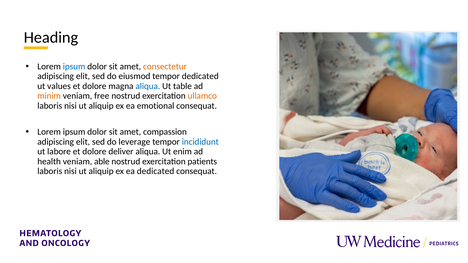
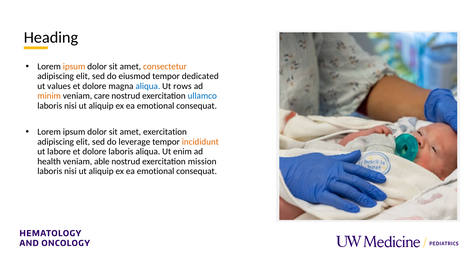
ipsum colour: blue -> orange (74, 67)
table: table -> rows (182, 86)
free: free -> care (102, 96)
ullamco colour: orange -> blue (202, 96)
amet compassion: compassion -> exercitation (165, 132)
incididunt colour: blue -> orange (200, 142)
dolore deliver: deliver -> laboris (121, 152)
patients: patients -> mission (202, 162)
dedicated: dedicated -> emotional (156, 171)
